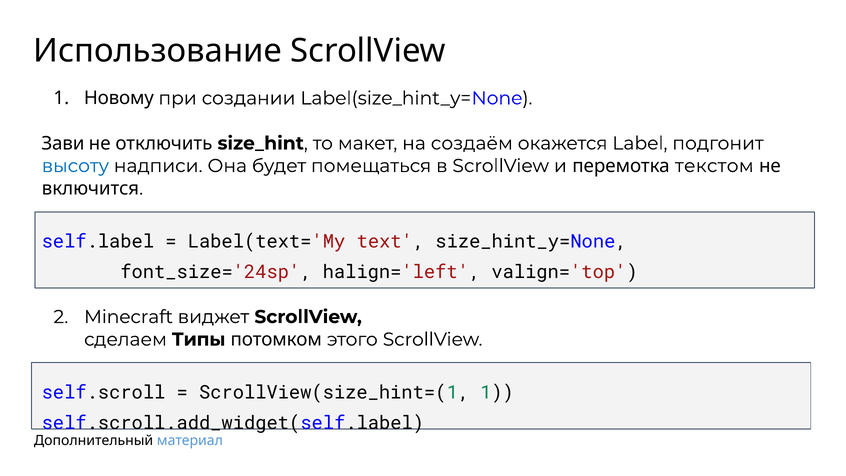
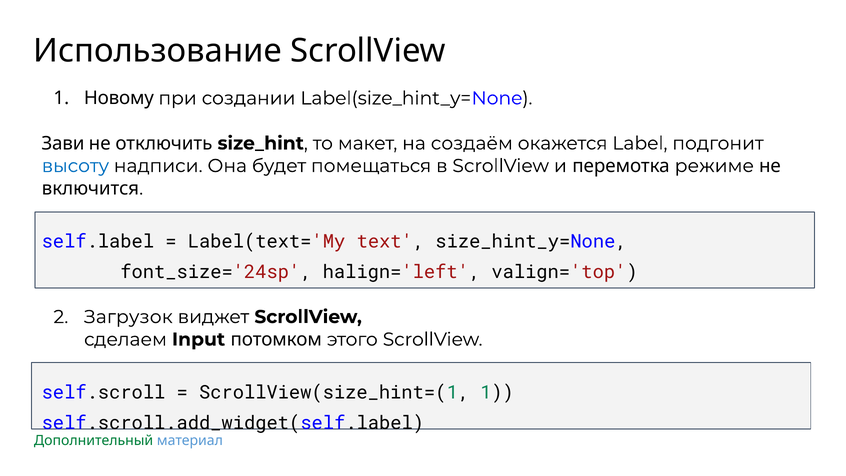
текстом: текстом -> режиме (714, 166)
Minecraft: Minecraft -> Загрузок (128, 317)
Типы: Типы -> Input (198, 339)
Дополнительный colour: black -> green (94, 441)
